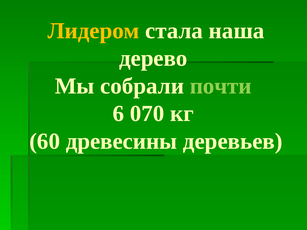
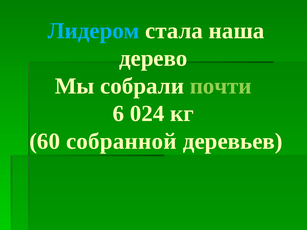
Лидером colour: yellow -> light blue (94, 31)
070: 070 -> 024 (147, 114)
древесины: древесины -> собранной (121, 141)
